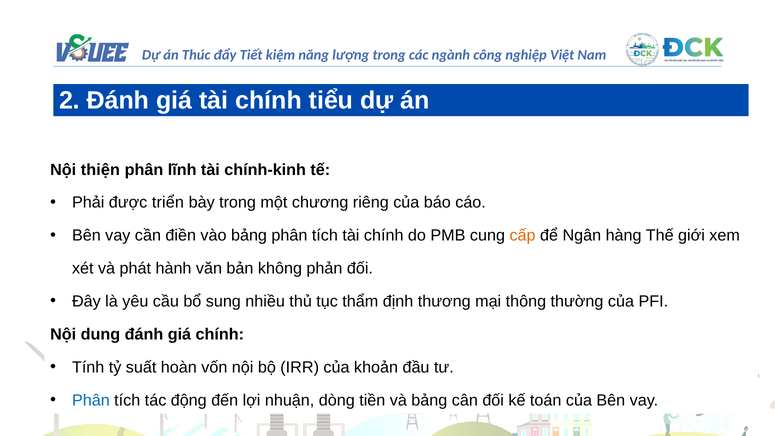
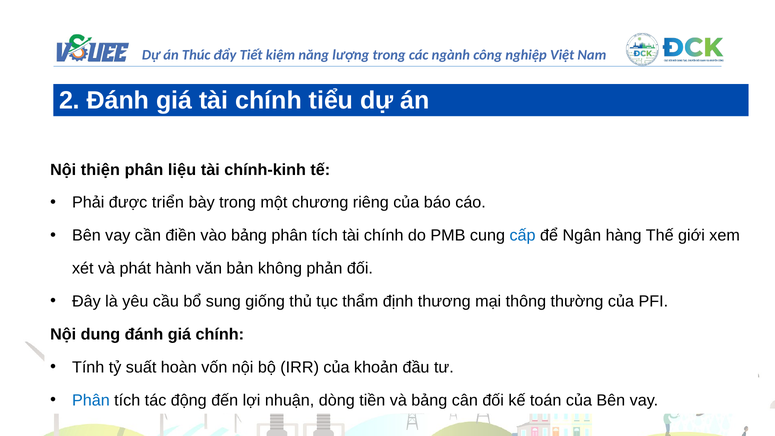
lĩnh: lĩnh -> liệu (182, 170)
cấp colour: orange -> blue (523, 236)
nhiều: nhiều -> giống (265, 301)
